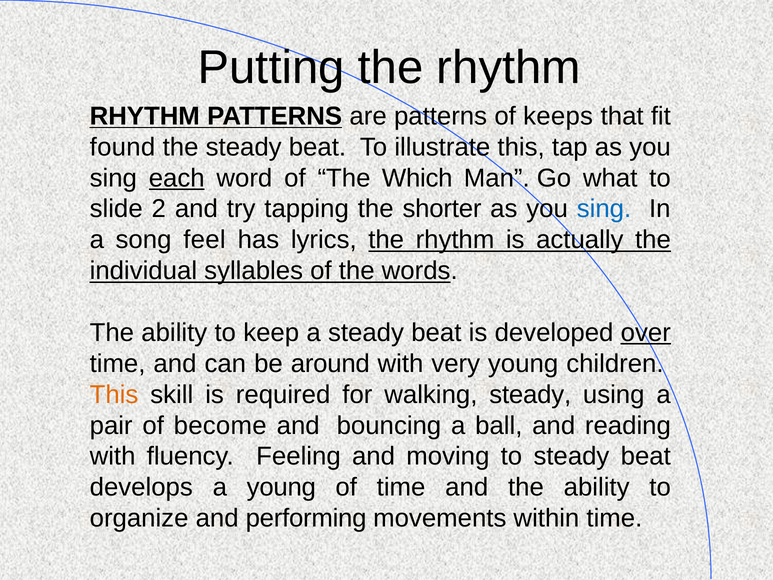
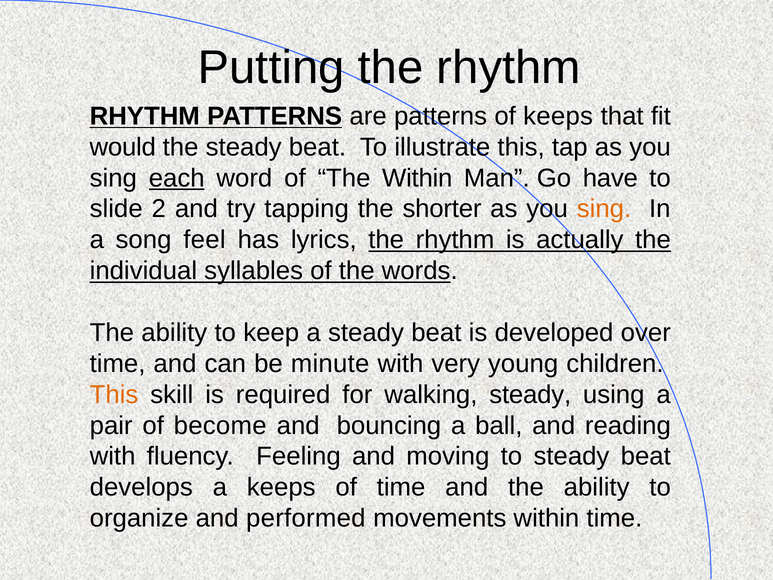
found: found -> would (123, 147)
The Which: Which -> Within (417, 178)
what: what -> have (610, 178)
sing colour: blue -> orange (604, 209)
over underline: present -> none (646, 333)
around: around -> minute (330, 363)
a young: young -> keeps (281, 487)
performing: performing -> performed (306, 518)
